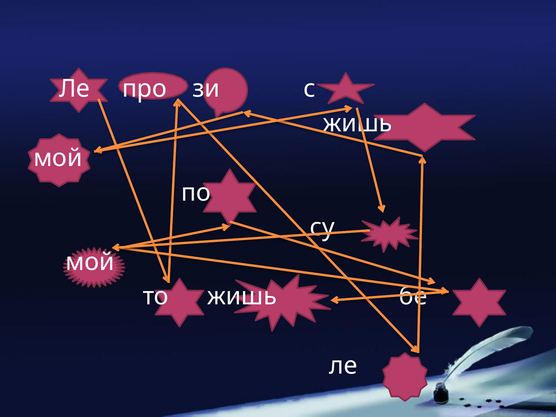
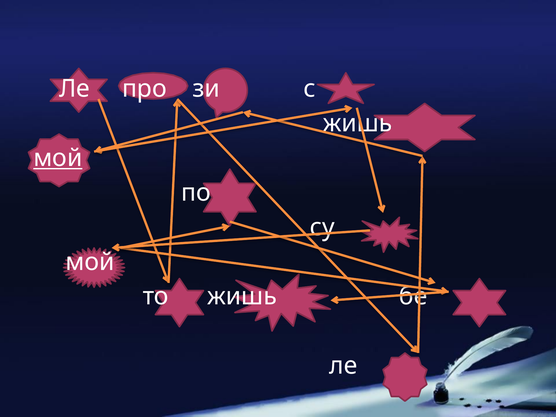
мой underline: none -> present (58, 158)
